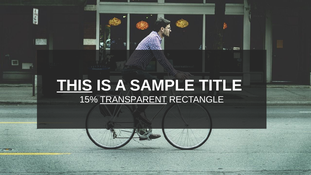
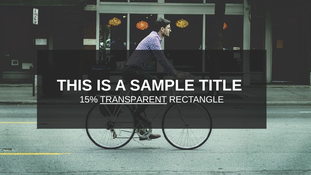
THIS underline: present -> none (75, 85)
